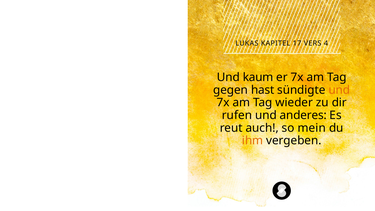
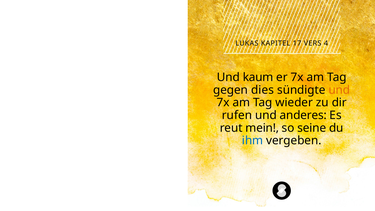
hast: hast -> dies (263, 90)
auch: auch -> mein (262, 128)
mein: mein -> seine (312, 128)
ihm colour: orange -> blue (253, 141)
